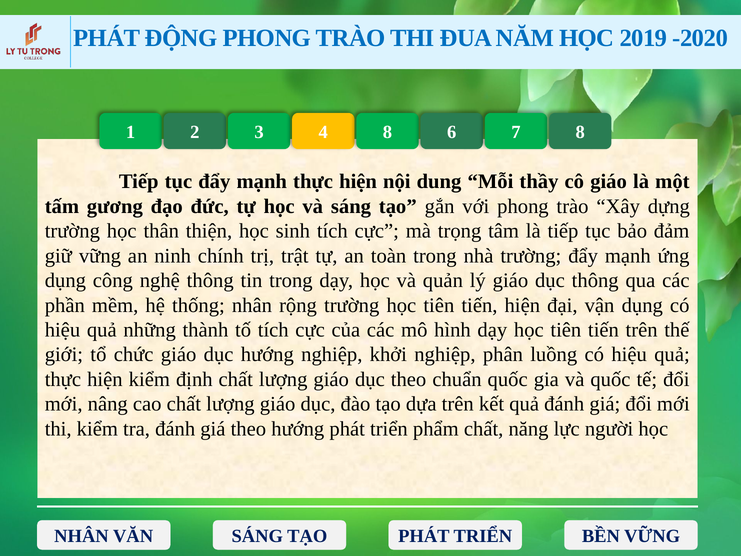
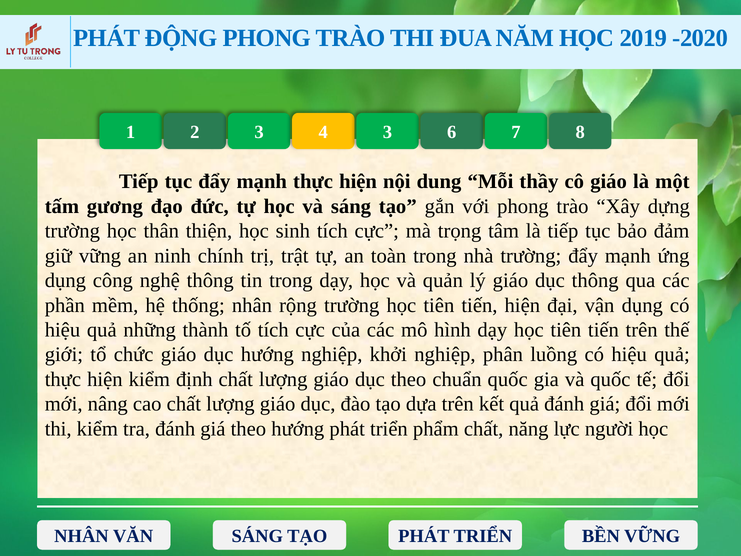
4 8: 8 -> 3 (387, 132)
